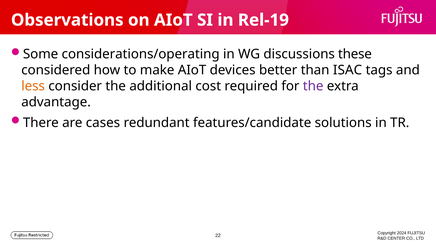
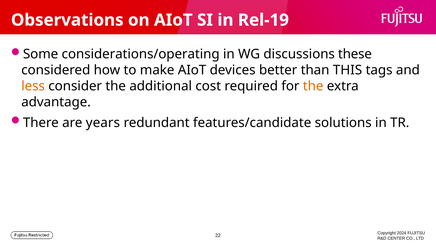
ISAC: ISAC -> THIS (348, 70)
the colour: purple -> orange (313, 86)
cases: cases -> years (103, 123)
